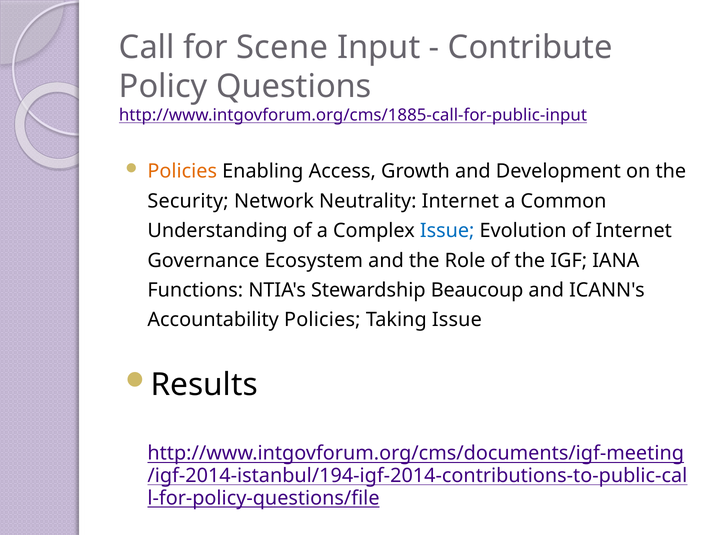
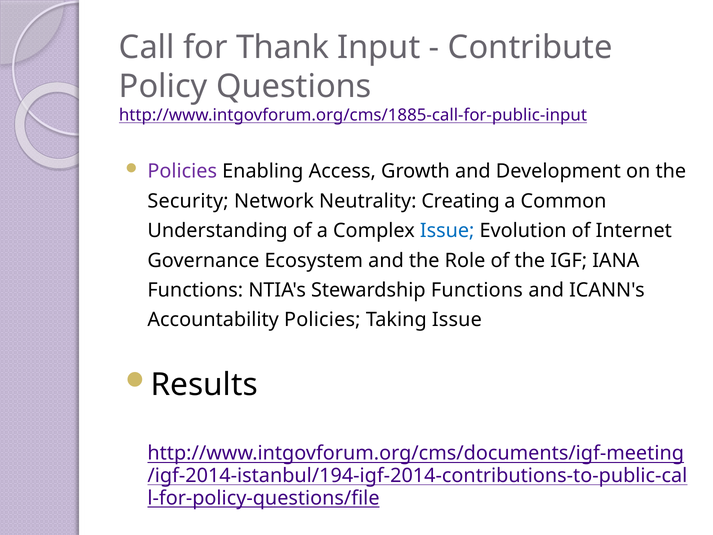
Scene: Scene -> Thank (283, 47)
Policies colour: orange -> purple (182, 171)
Neutrality Internet: Internet -> Creating (461, 201)
Stewardship Beaucoup: Beaucoup -> Functions (477, 290)
